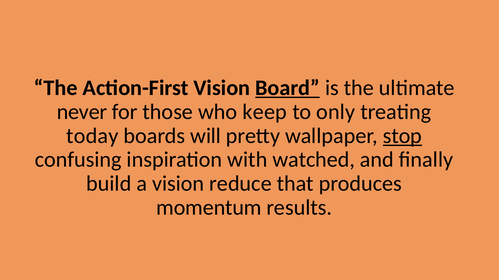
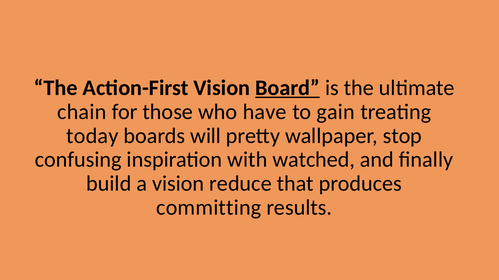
never: never -> chain (82, 112)
keep: keep -> have (265, 112)
only: only -> gain (336, 112)
stop underline: present -> none (402, 136)
momentum: momentum -> committing (209, 208)
